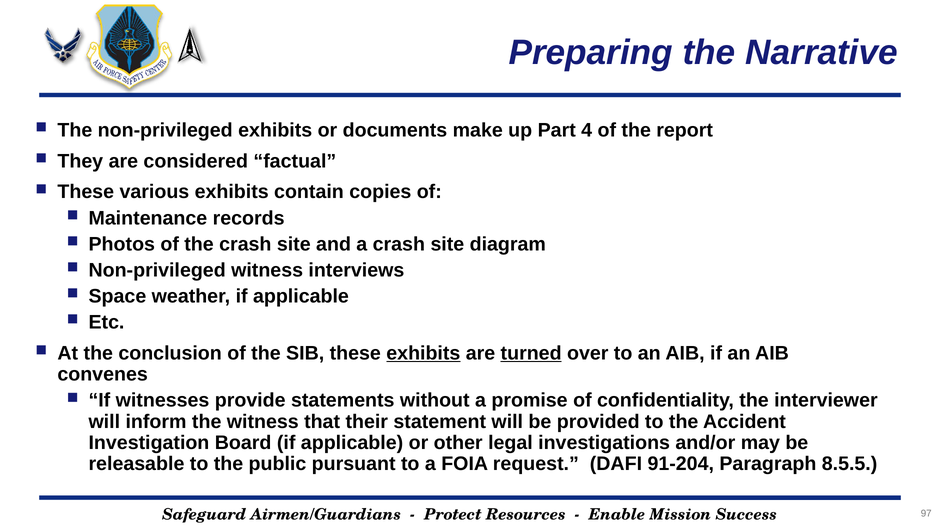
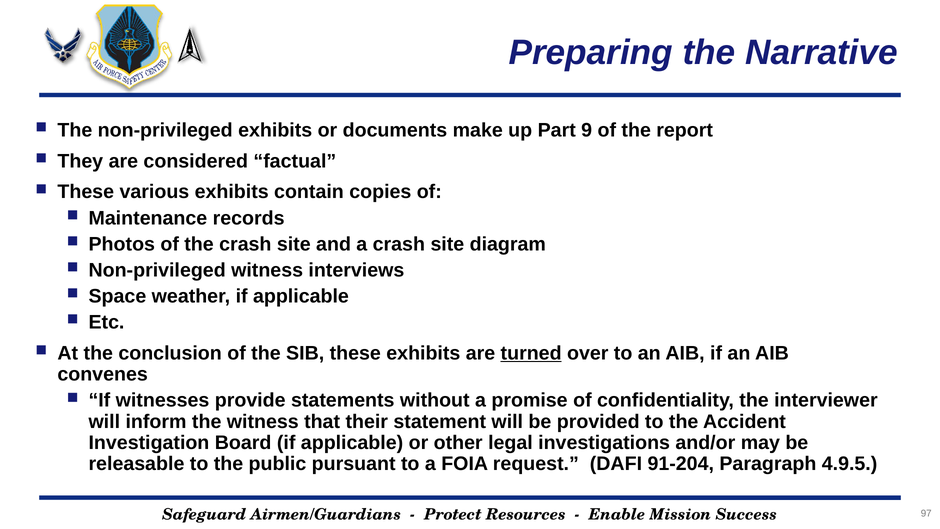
4: 4 -> 9 (587, 130)
exhibits underline: present -> none (423, 353)
8.5.5: 8.5.5 -> 4.9.5 (850, 464)
